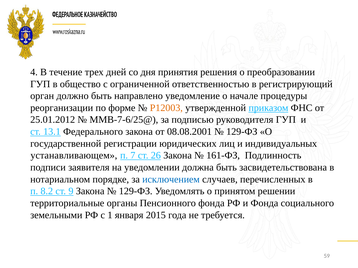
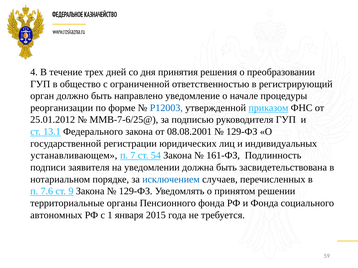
Р12003 colour: orange -> blue (166, 108)
26: 26 -> 54 (156, 156)
8.2: 8.2 -> 7.6 (47, 192)
земельными: земельными -> автономных (56, 215)
